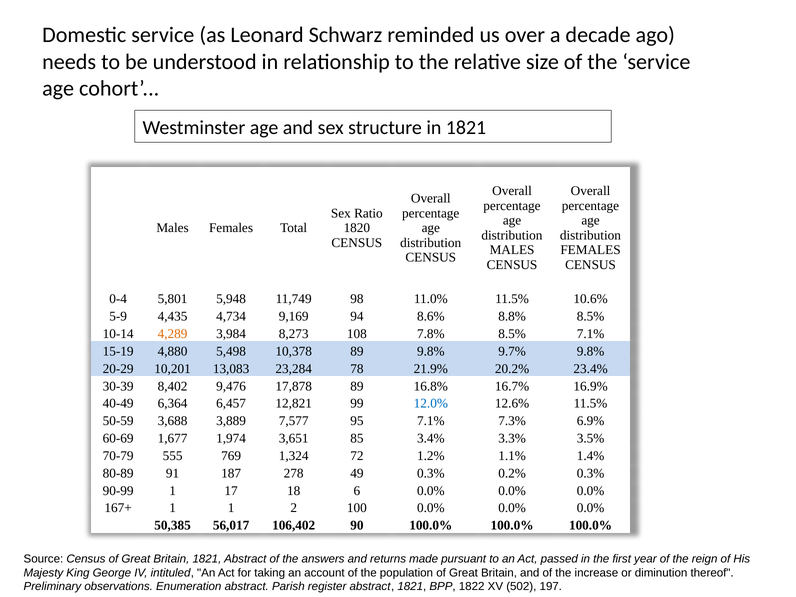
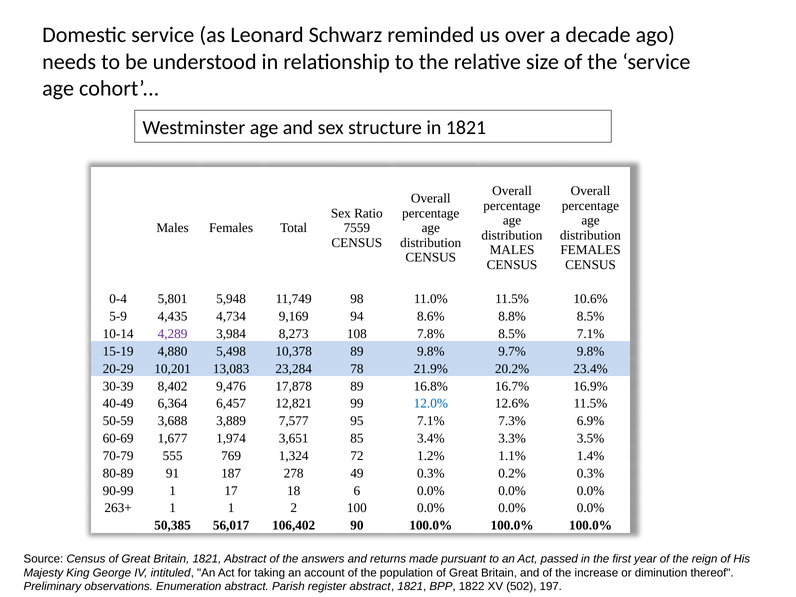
1820: 1820 -> 7559 (357, 228)
4,289 colour: orange -> purple (173, 334)
167+: 167+ -> 263+ (118, 508)
